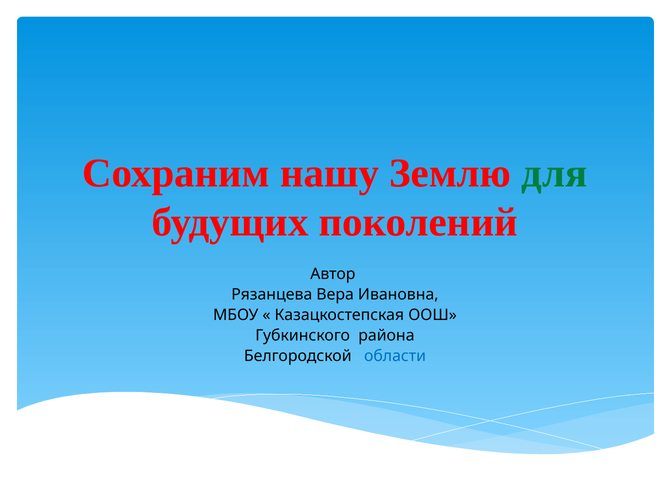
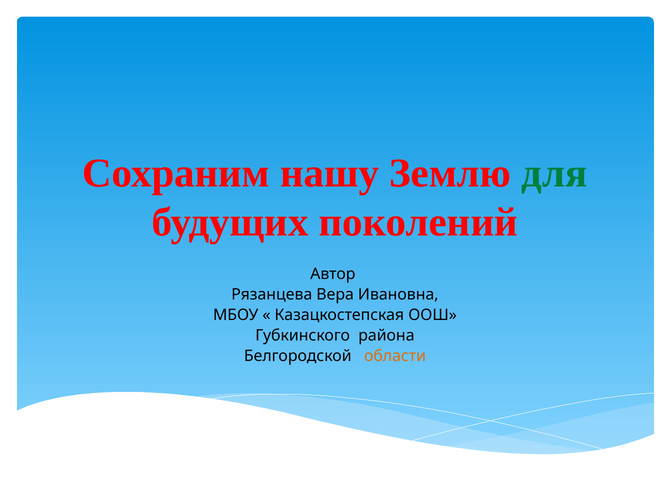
области colour: blue -> orange (395, 356)
